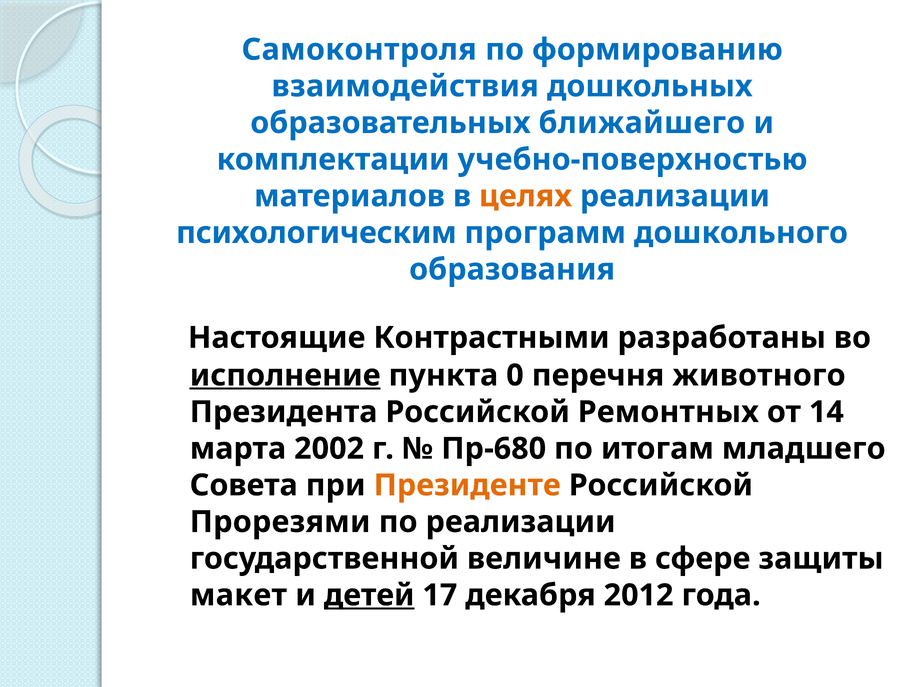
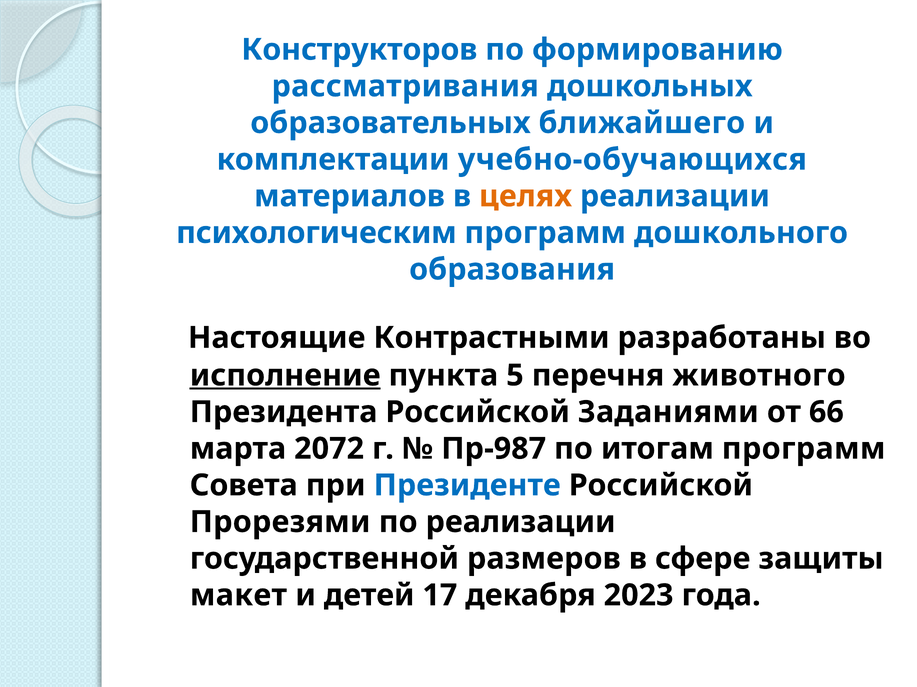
Самоконтроля: Самоконтроля -> Конструкторов (359, 50)
взаимодействия: взаимодействия -> рассматривания (405, 86)
учебно-поверхностью: учебно-поверхностью -> учебно-обучающихся (632, 160)
0: 0 -> 5 (515, 376)
Ремонтных: Ремонтных -> Заданиями (668, 412)
14: 14 -> 66 (826, 412)
2002: 2002 -> 2072 (329, 449)
Пр-680: Пр-680 -> Пр-987 (494, 449)
итогам младшего: младшего -> программ (804, 449)
Президенте colour: orange -> blue (467, 486)
величине: величине -> размеров (544, 559)
детей underline: present -> none (369, 596)
2012: 2012 -> 2023 (639, 596)
